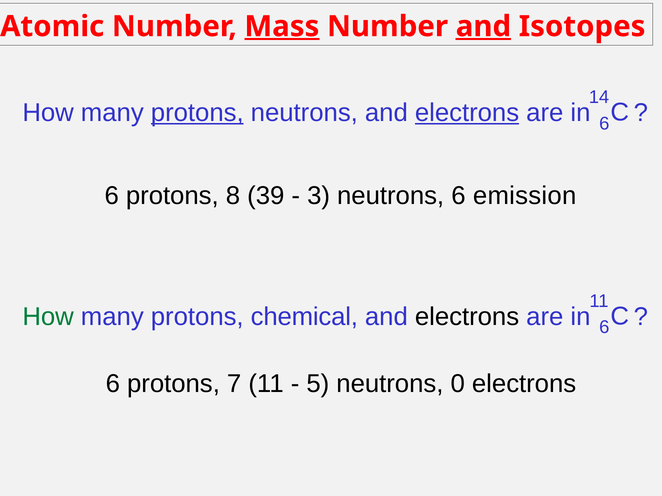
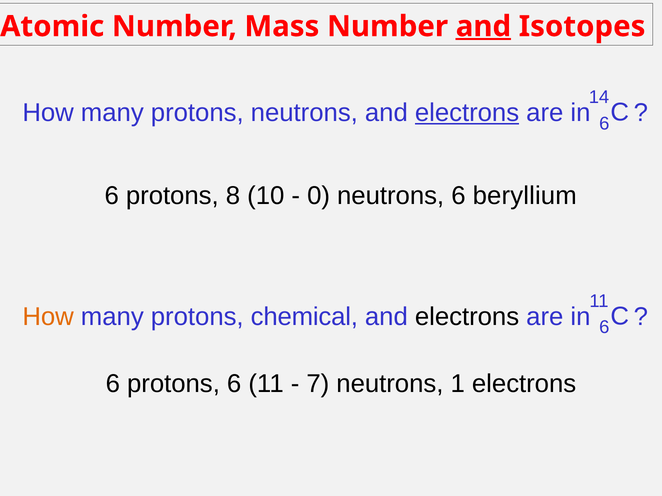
Mass underline: present -> none (282, 26)
protons underline: present -> none (197, 113)
39: 39 -> 10 (266, 196)
3: 3 -> 0 (319, 196)
emission: emission -> beryllium (525, 196)
How colour: green -> orange (48, 317)
protons 7: 7 -> 6 (234, 384)
5: 5 -> 7 (318, 384)
0: 0 -> 1 (458, 384)
